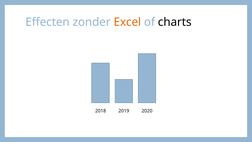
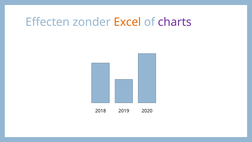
charts colour: black -> purple (175, 22)
